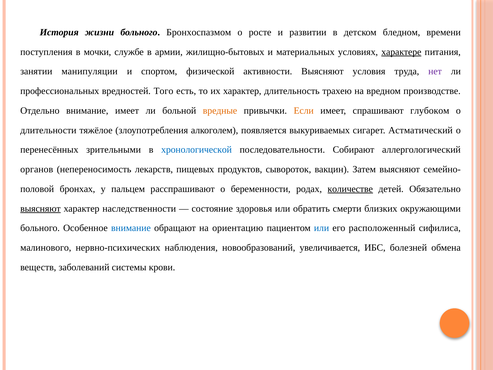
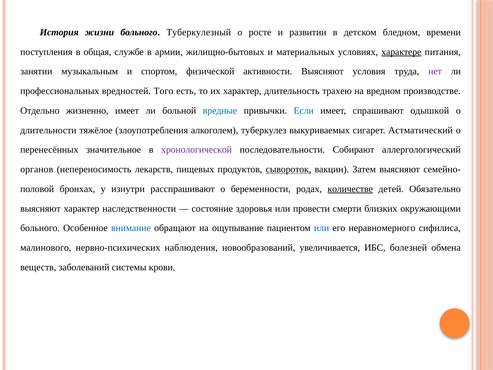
Бронхоспазмом: Бронхоспазмом -> Туберкулезный (199, 32)
мочки: мочки -> общая (97, 52)
манипуляции: манипуляции -> музыкальным (90, 71)
Отдельно внимание: внимание -> жизненно (87, 111)
вредные colour: orange -> blue (220, 111)
Если colour: orange -> blue (304, 111)
глубоком: глубоком -> одышкой (430, 111)
появляется: появляется -> туберкулез (264, 130)
зрительными: зрительными -> значительное (114, 150)
хронологической colour: blue -> purple (197, 150)
сывороток underline: none -> present (288, 169)
пальцем: пальцем -> изнутри (128, 189)
выясняют underline: present -> none (40, 208)
обратить: обратить -> провести (312, 208)
ориентацию: ориентацию -> ощупывание (238, 228)
расположенный: расположенный -> неравномерного (382, 228)
